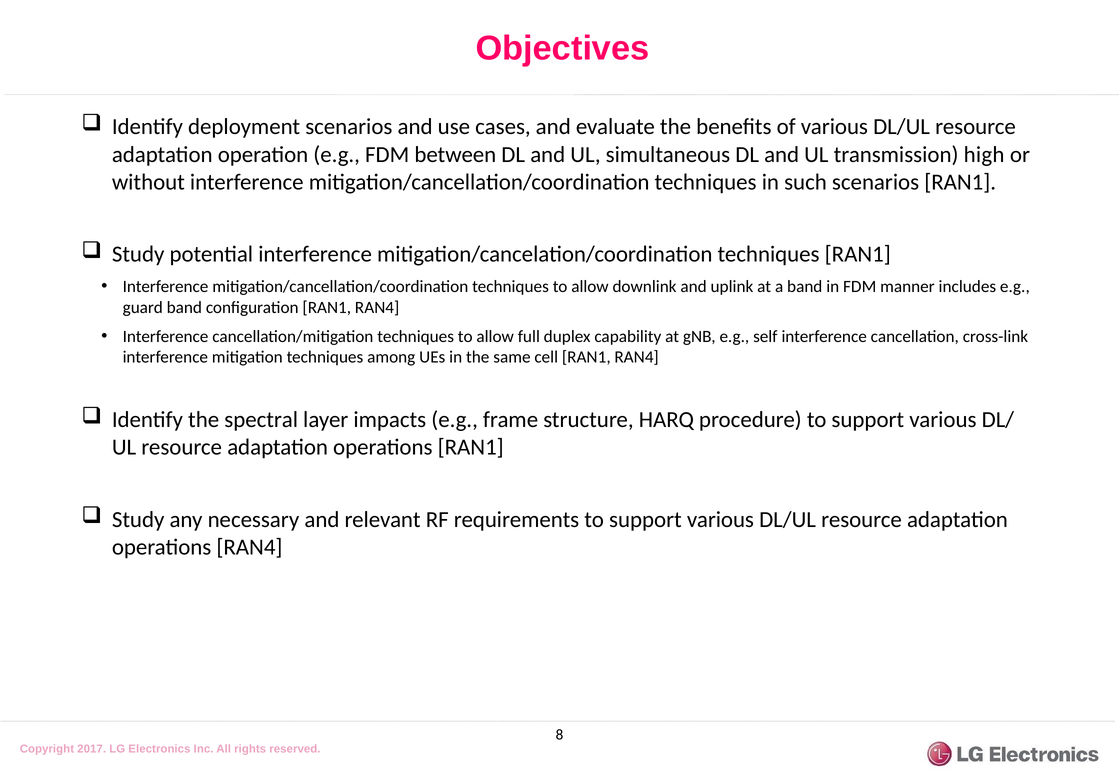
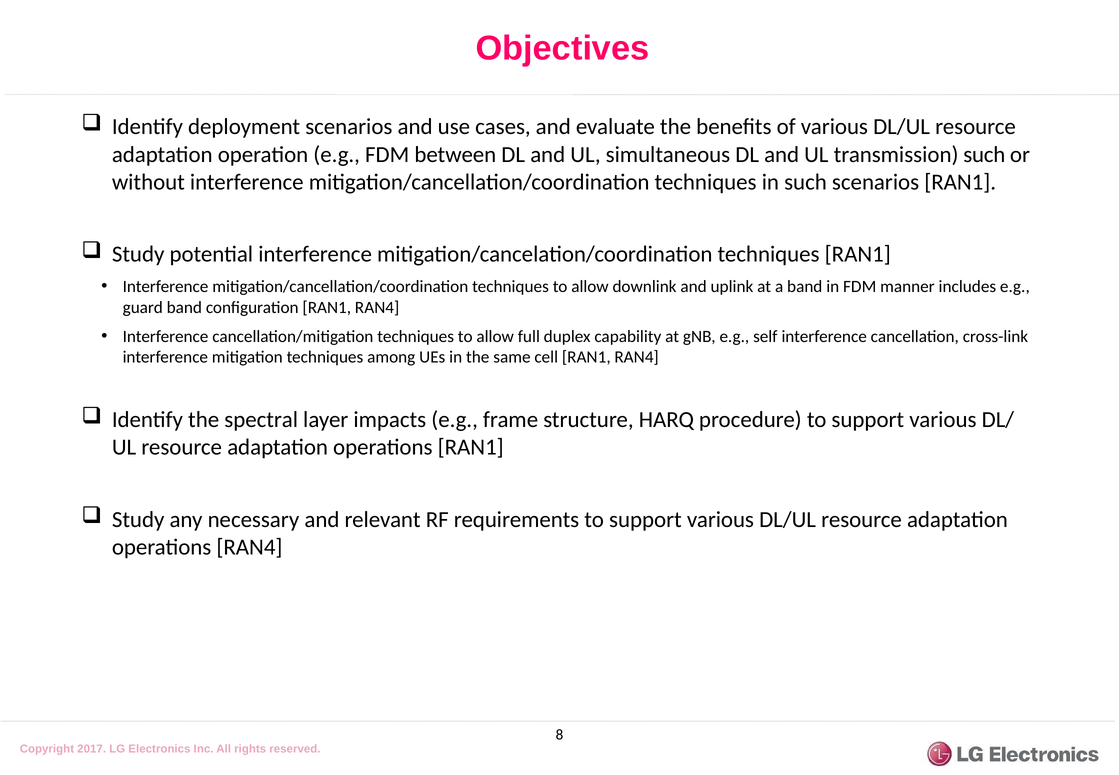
transmission high: high -> such (984, 154)
